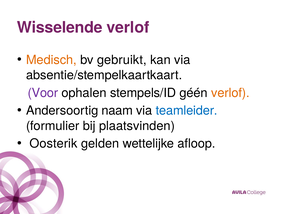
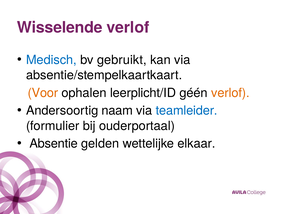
Medisch colour: orange -> blue (51, 60)
Voor colour: purple -> orange (43, 93)
stempels/ID: stempels/ID -> leerplicht/ID (143, 93)
plaatsvinden: plaatsvinden -> ouderportaal (137, 126)
Oosterik: Oosterik -> Absentie (54, 143)
afloop: afloop -> elkaar (197, 143)
